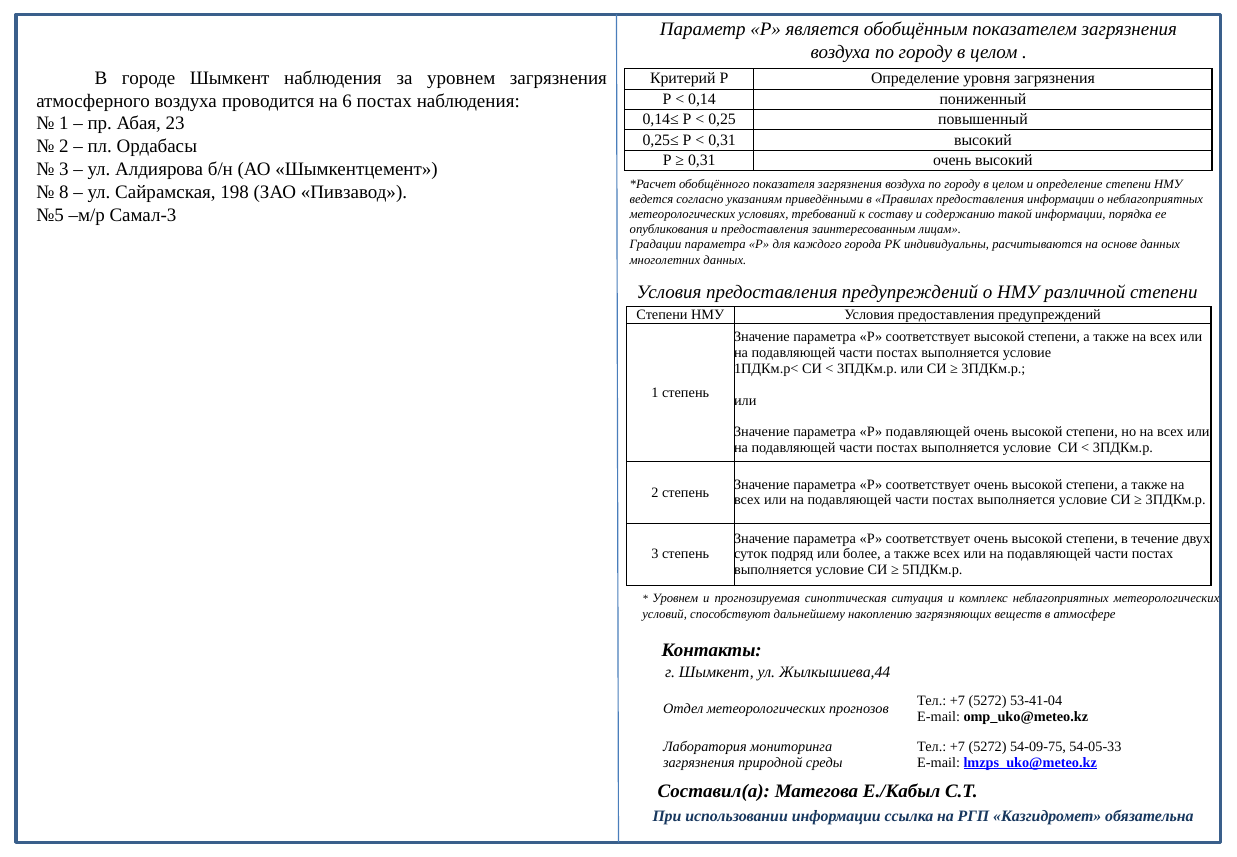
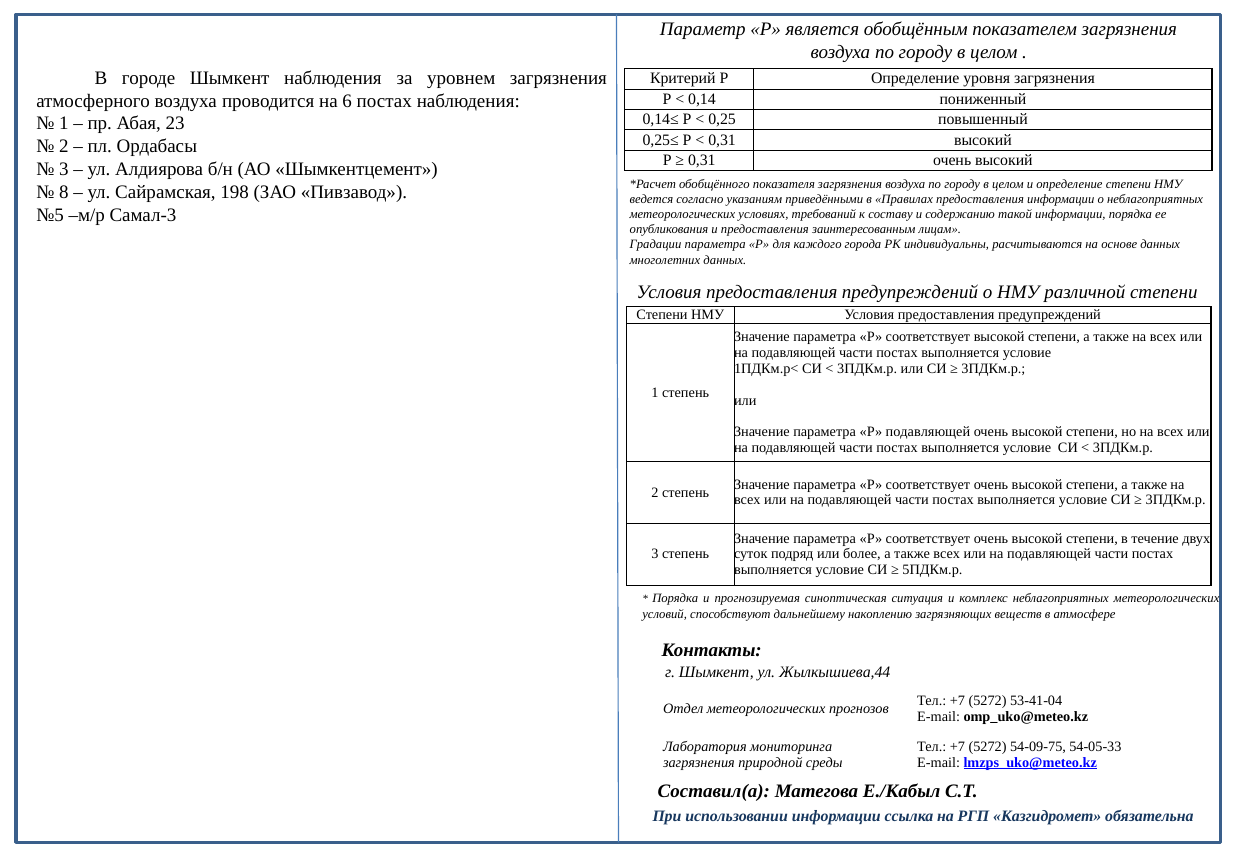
Уровнем: Уровнем -> Порядка (675, 598)
